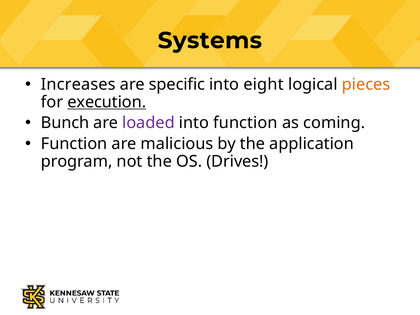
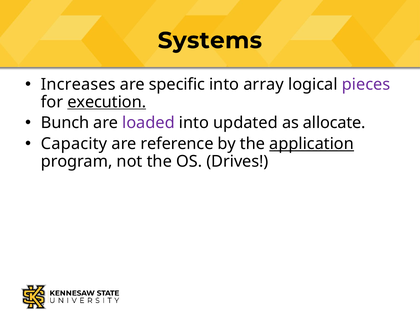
eight: eight -> array (264, 84)
pieces colour: orange -> purple (366, 84)
into function: function -> updated (245, 123)
coming: coming -> allocate (334, 123)
Function: Function -> Capacity (74, 144)
malicious: malicious -> reference (177, 144)
application underline: none -> present (312, 144)
